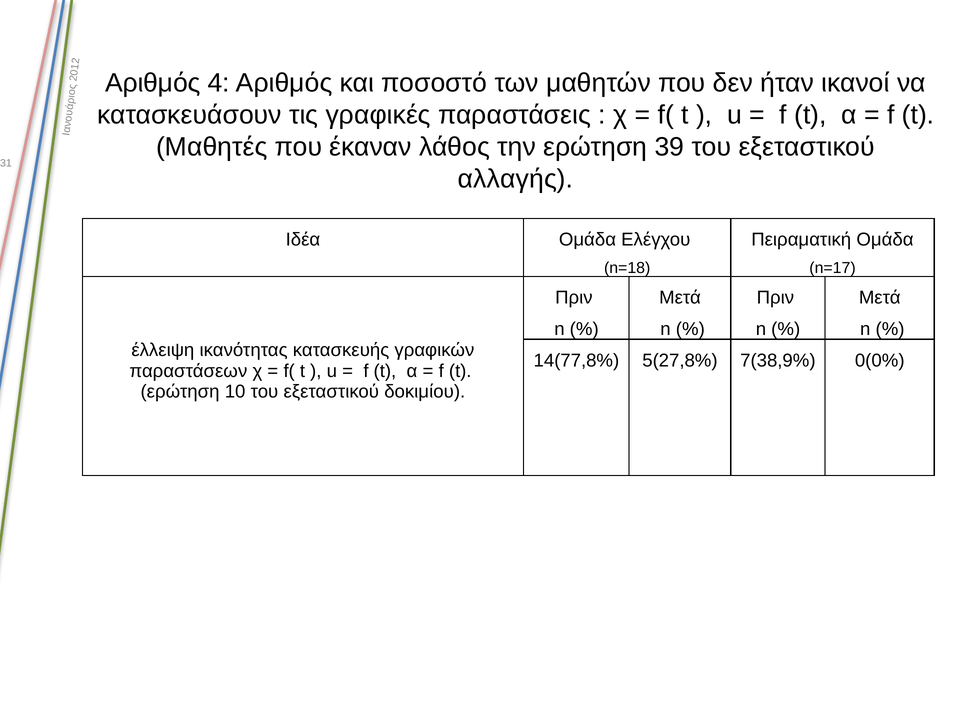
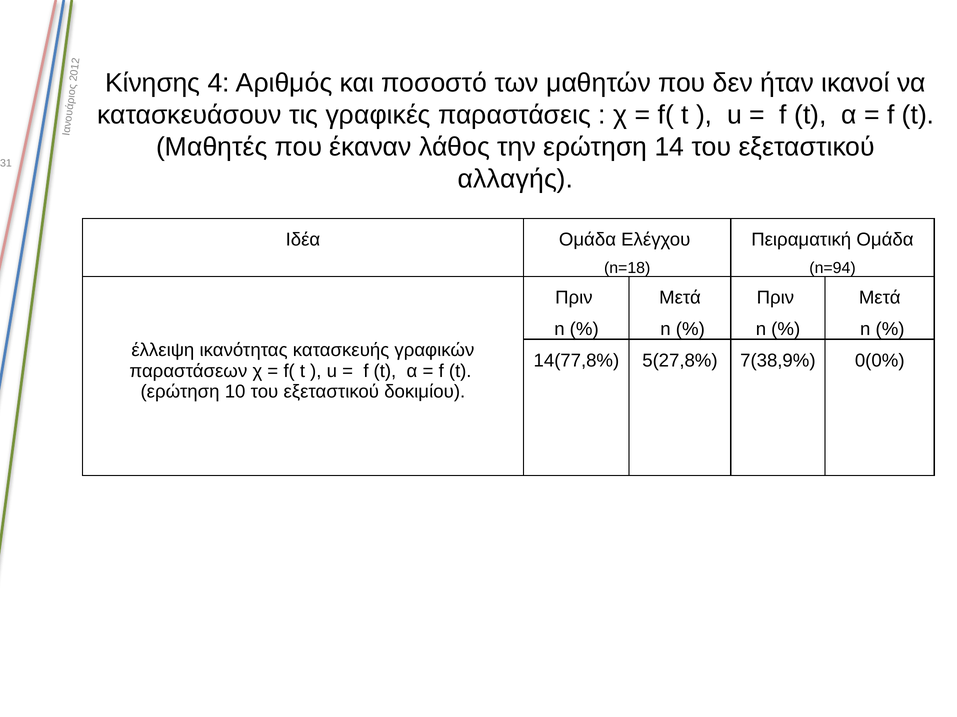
Αριθμός: Αριθμός -> Κίνησης (153, 83)
39: 39 -> 14 (669, 147)
n=17: n=17 -> n=94 (833, 268)
